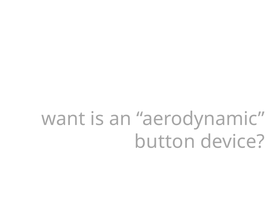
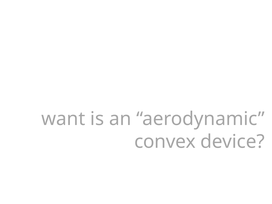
button: button -> convex (165, 142)
